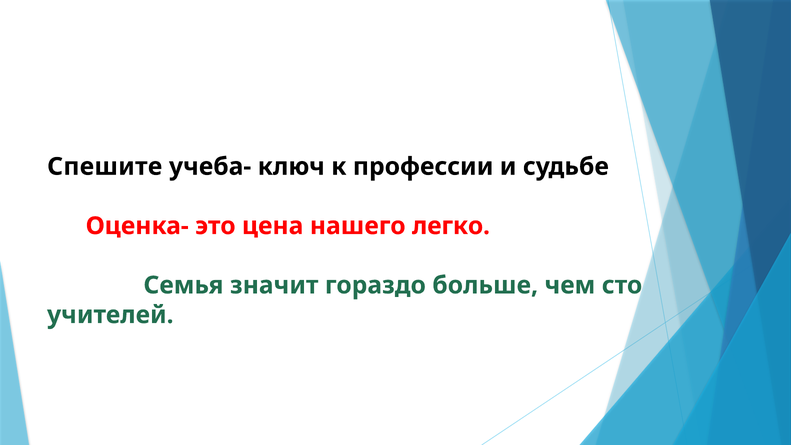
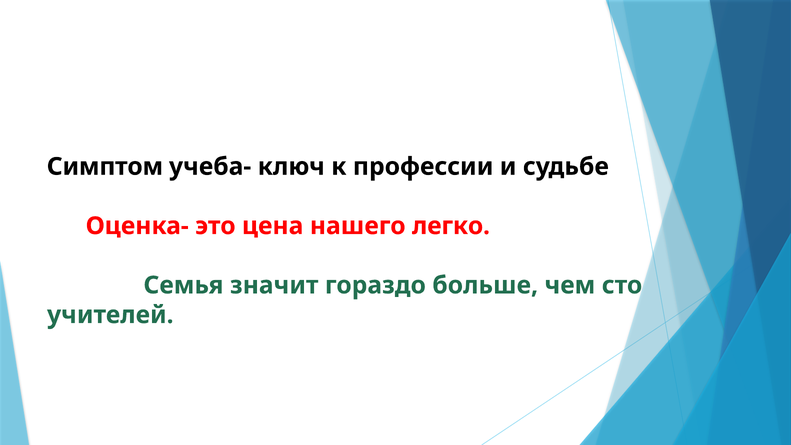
Спешите: Спешите -> Симптом (105, 167)
